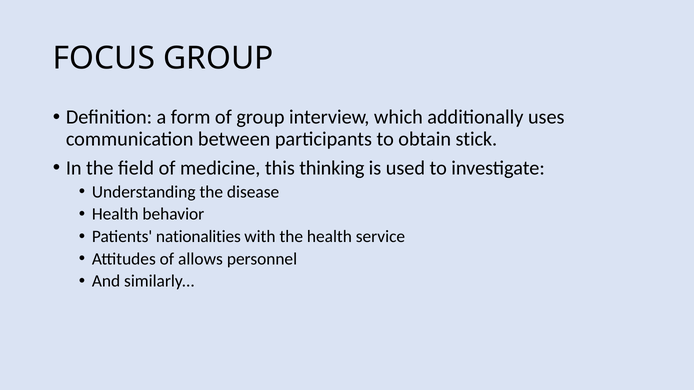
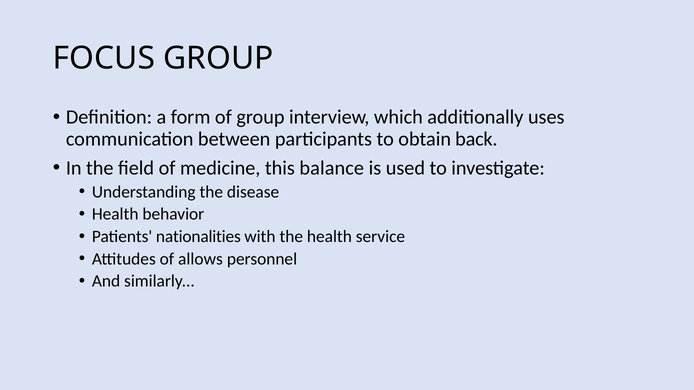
stick: stick -> back (476, 139)
thinking: thinking -> balance (332, 168)
